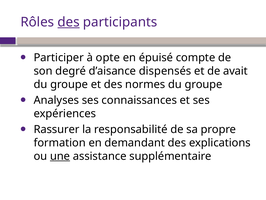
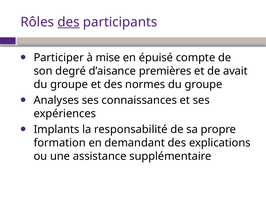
opte: opte -> mise (108, 58)
dispensés: dispensés -> premières (165, 71)
Rassurer: Rassurer -> Implants (57, 129)
une underline: present -> none (60, 156)
